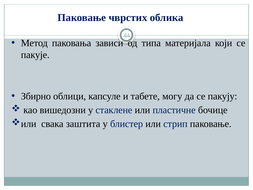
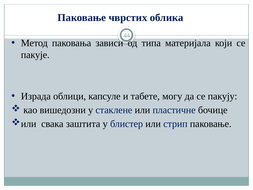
Збирно: Збирно -> Израда (36, 96)
